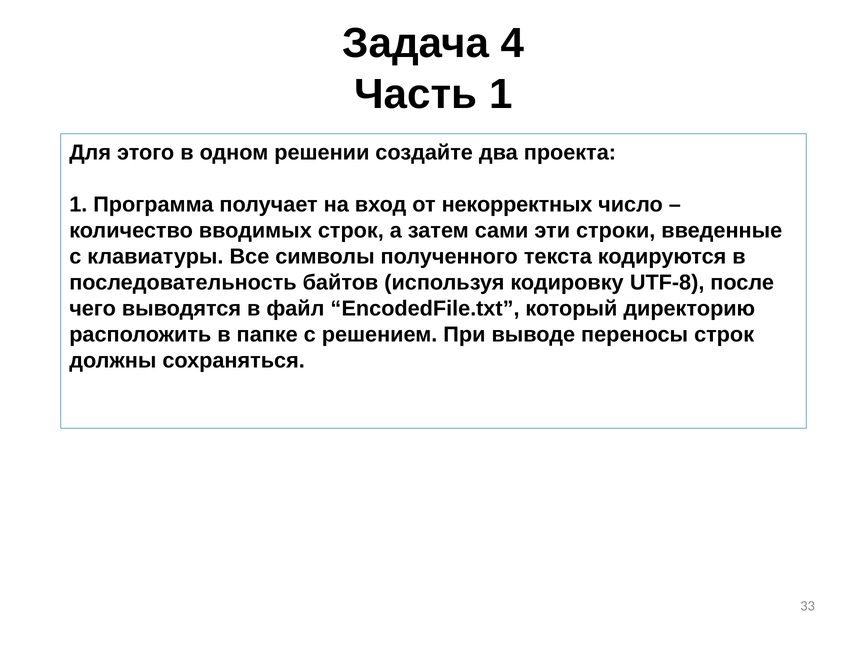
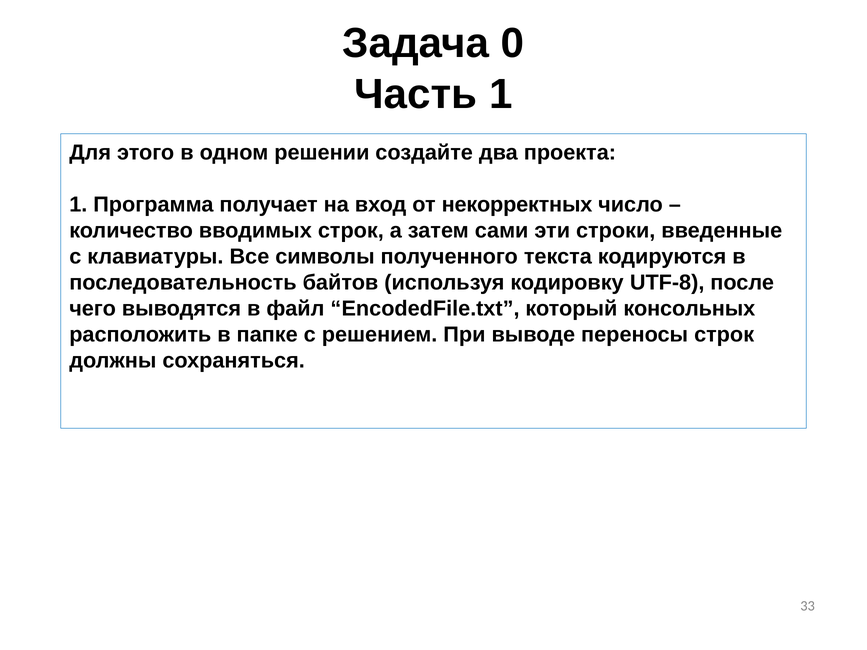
4: 4 -> 0 (513, 44)
директорию: директорию -> консольных (689, 309)
